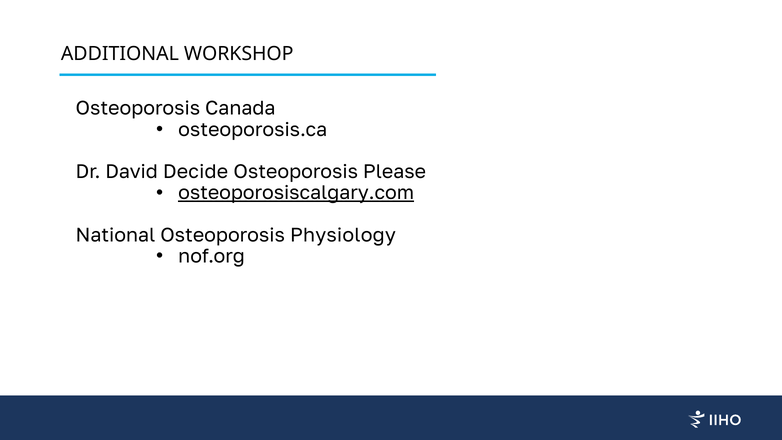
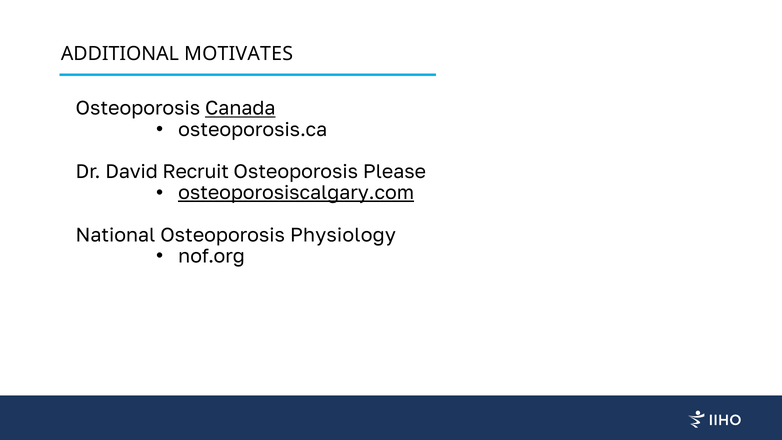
WORKSHOP: WORKSHOP -> MOTIVATES (239, 54)
Canada underline: none -> present (240, 108)
Decide: Decide -> Recruit (196, 172)
